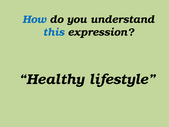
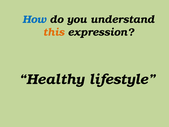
this colour: blue -> orange (54, 32)
